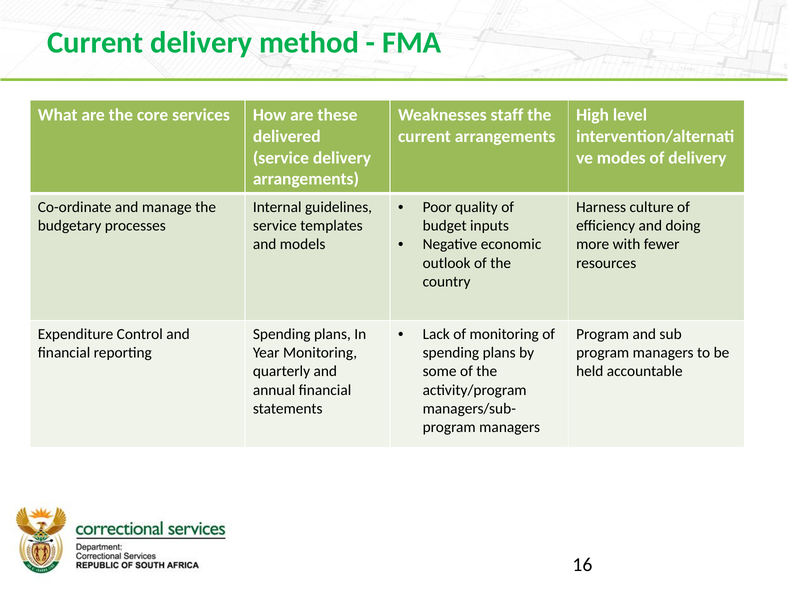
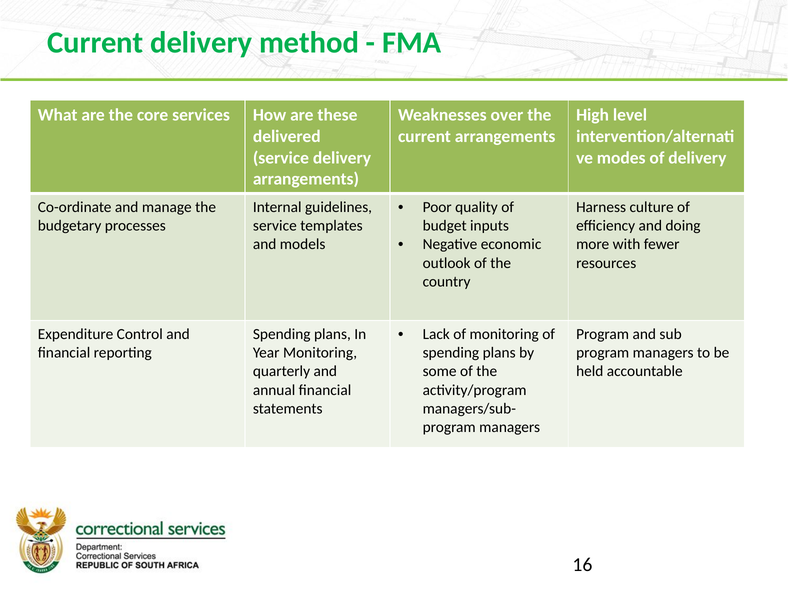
staff: staff -> over (507, 115)
